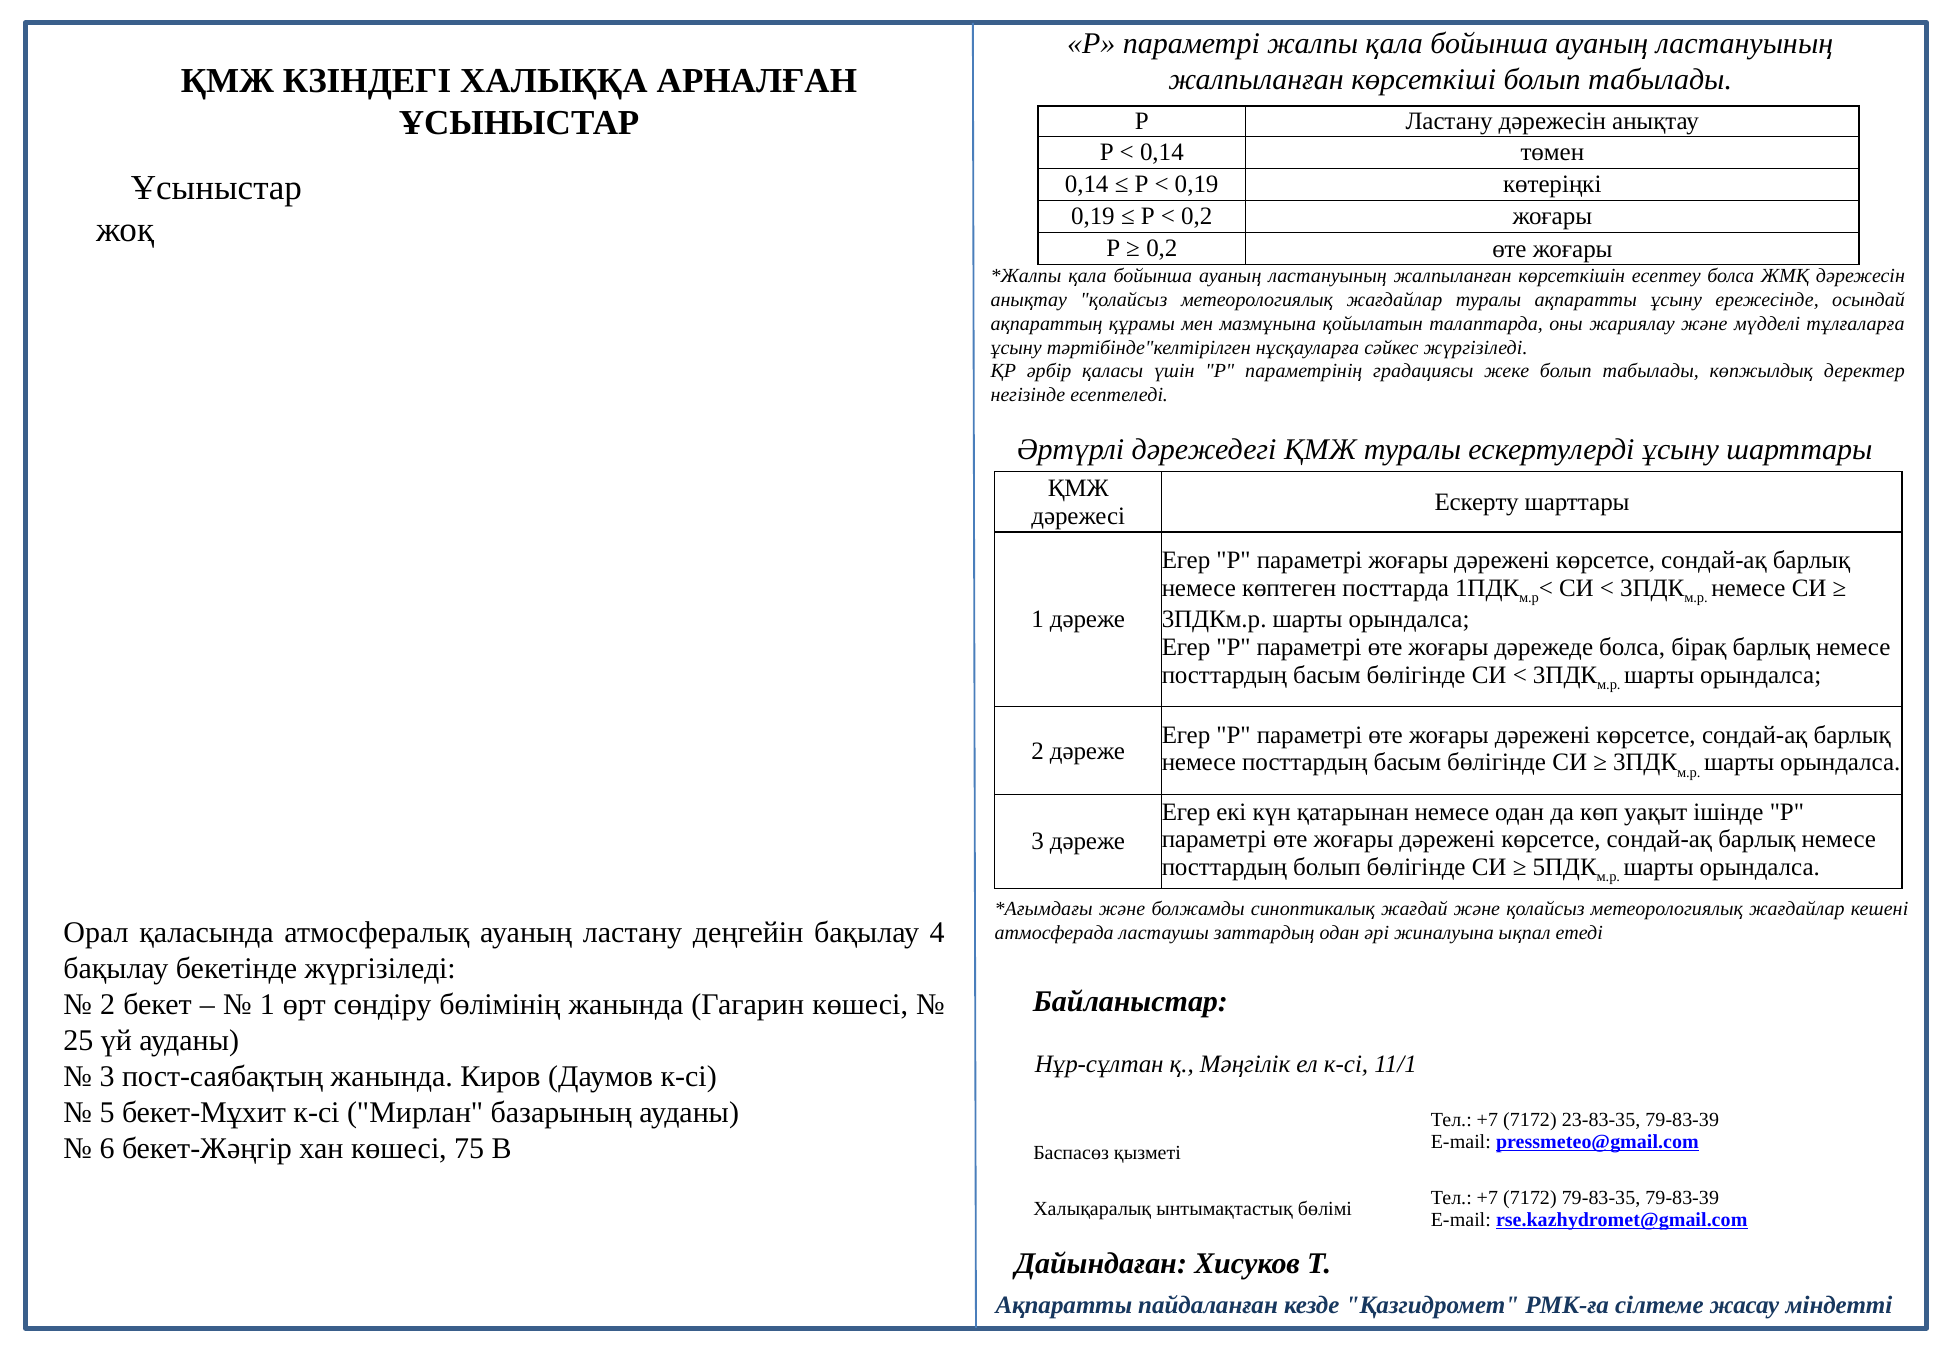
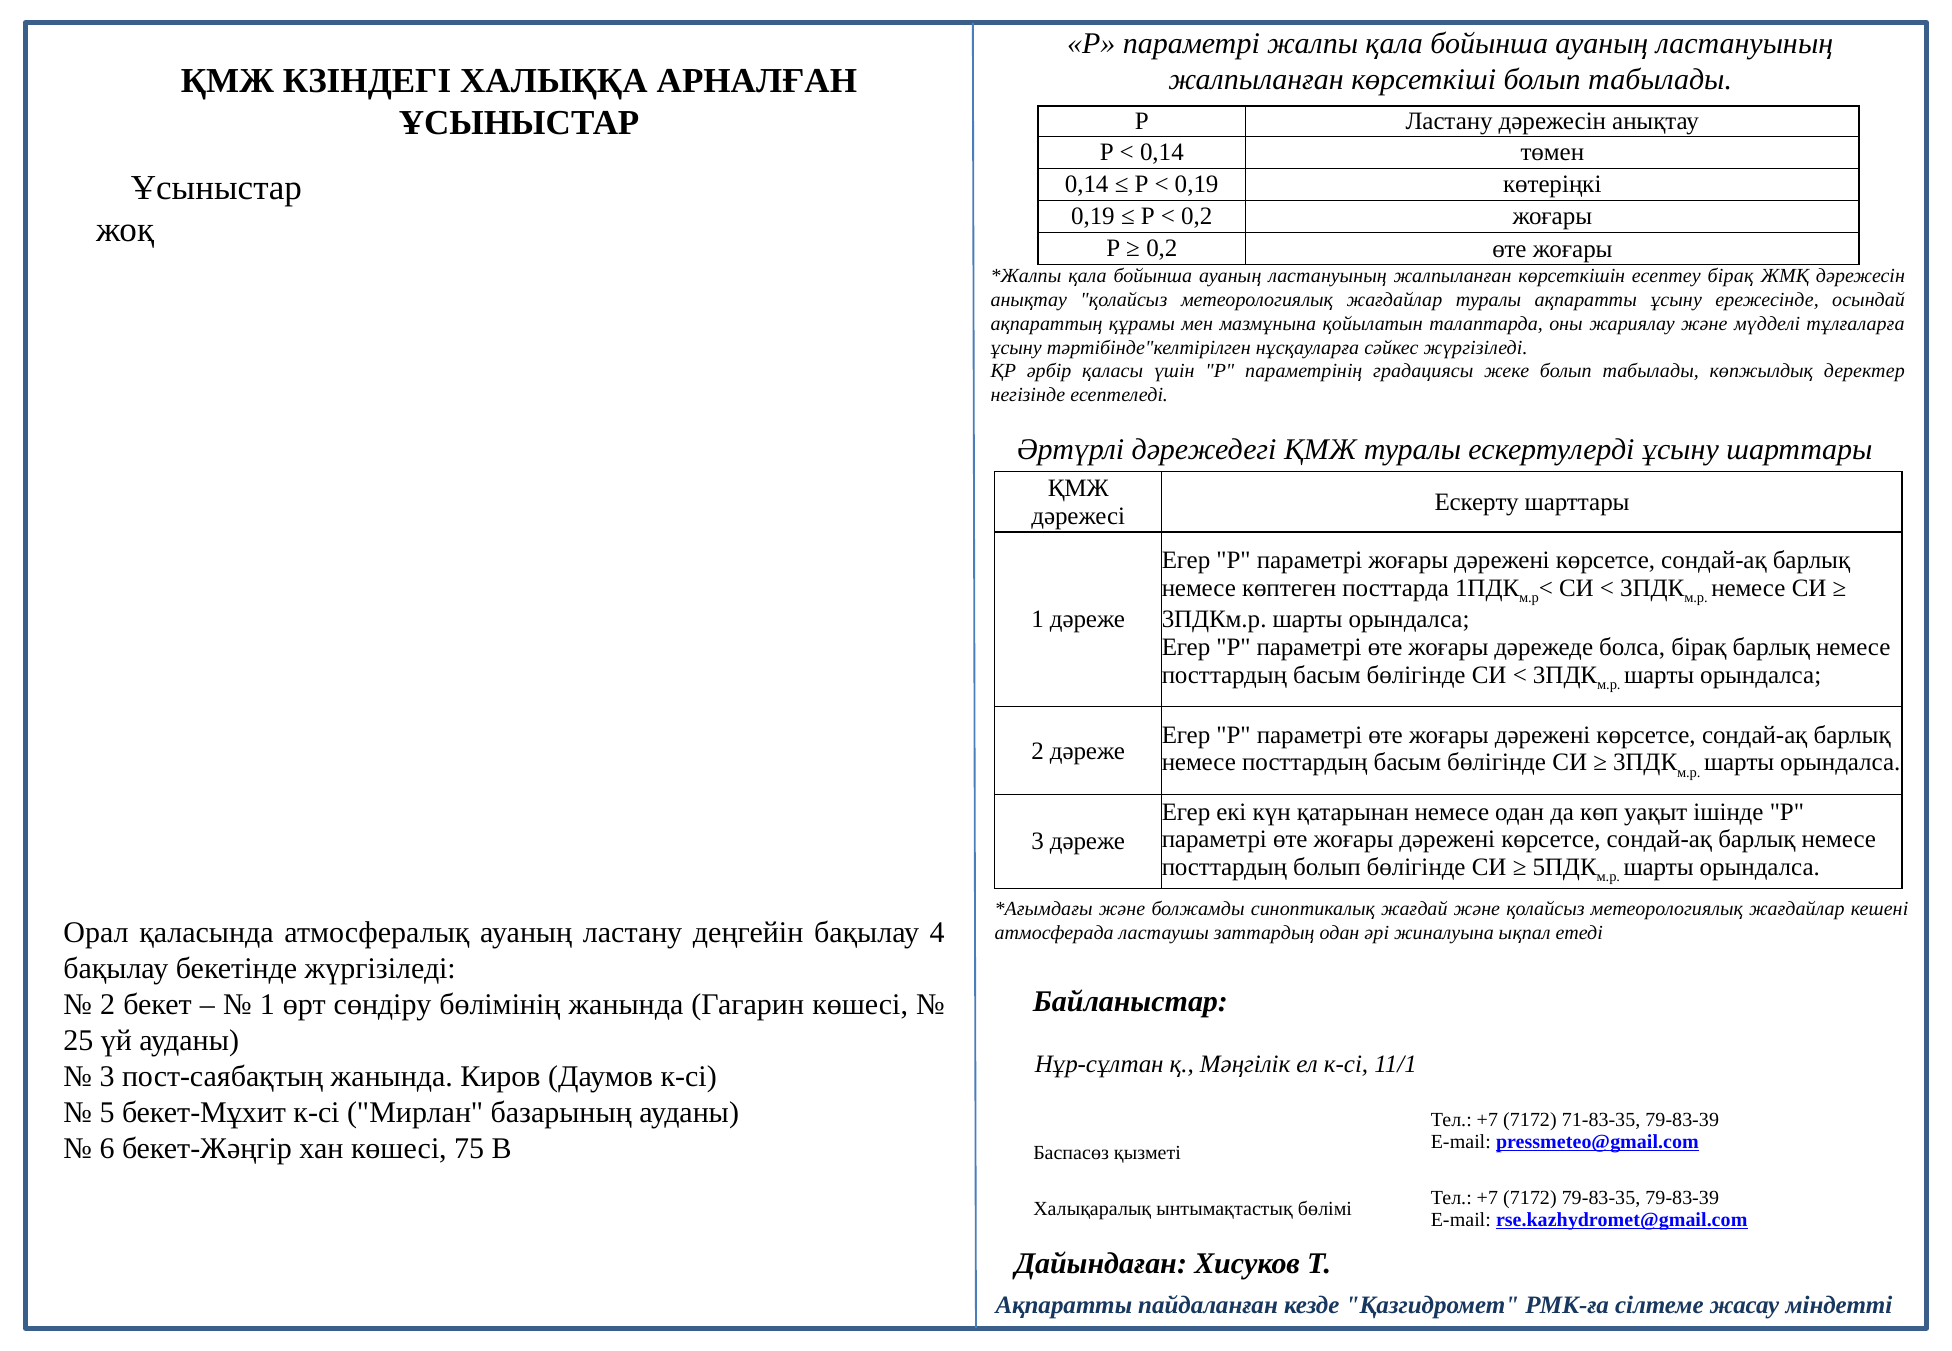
есептеу болса: болса -> бірақ (1731, 276)
23-83-35: 23-83-35 -> 71-83-35 (1601, 1120)
